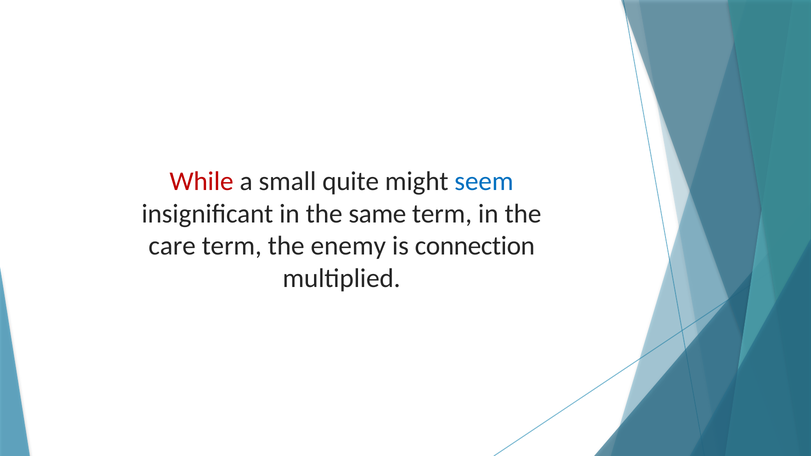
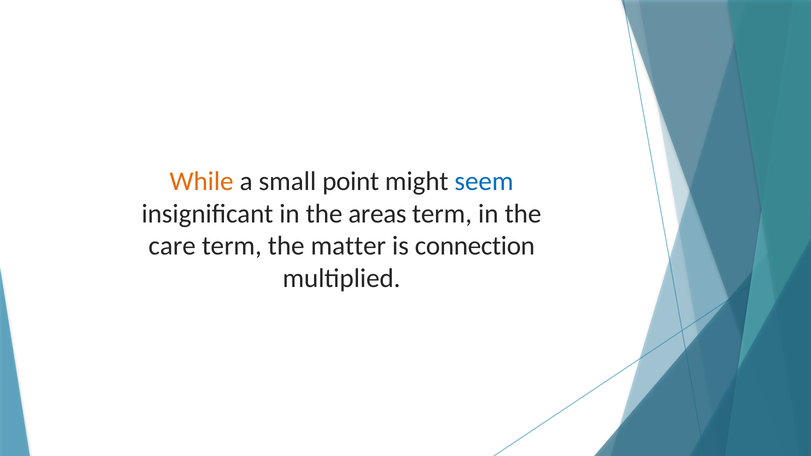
While colour: red -> orange (202, 181)
quite: quite -> point (351, 181)
same: same -> areas (377, 214)
enemy: enemy -> matter (348, 246)
